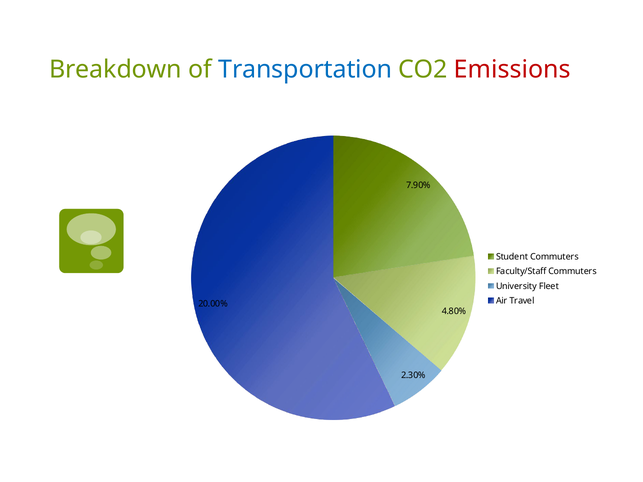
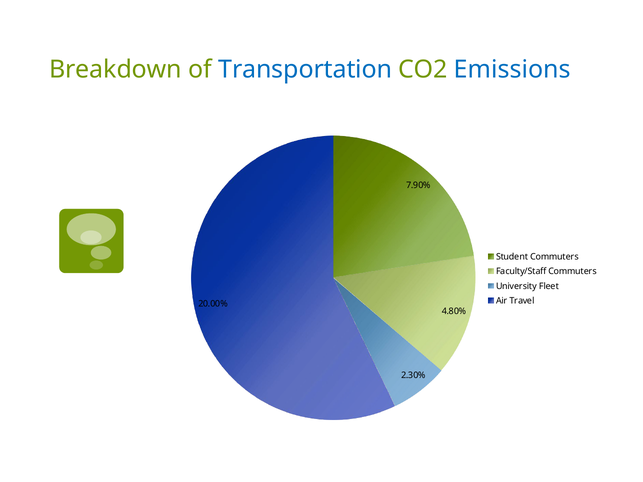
Emissions colour: red -> blue (512, 69)
